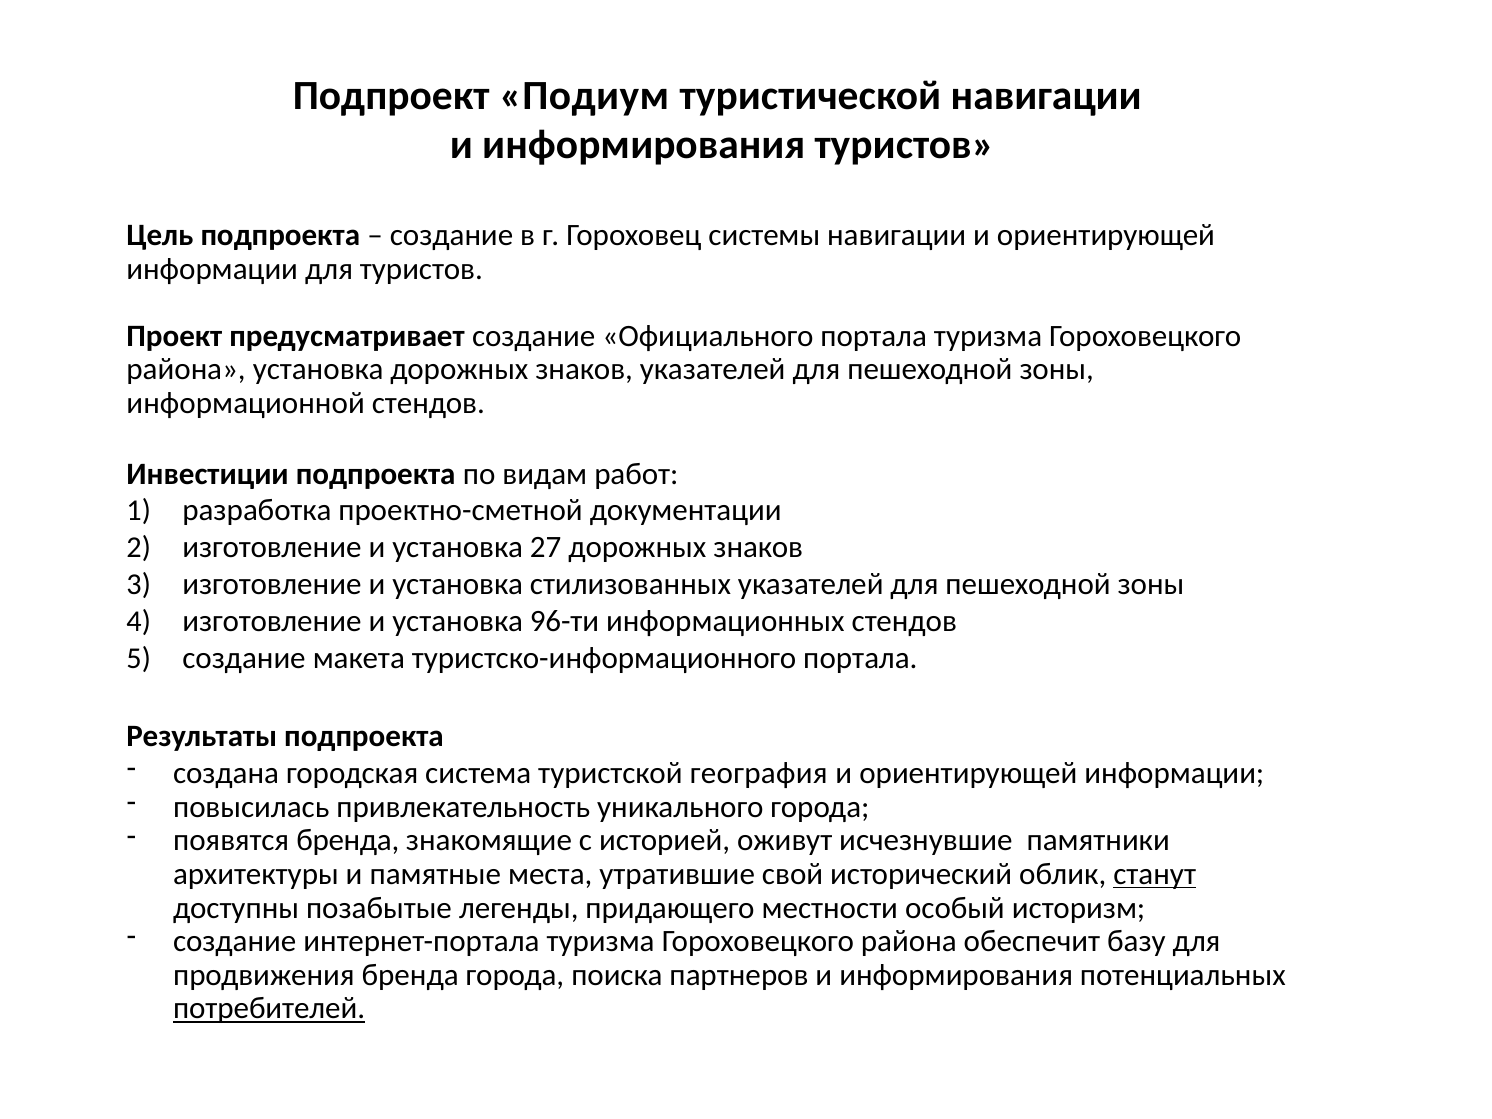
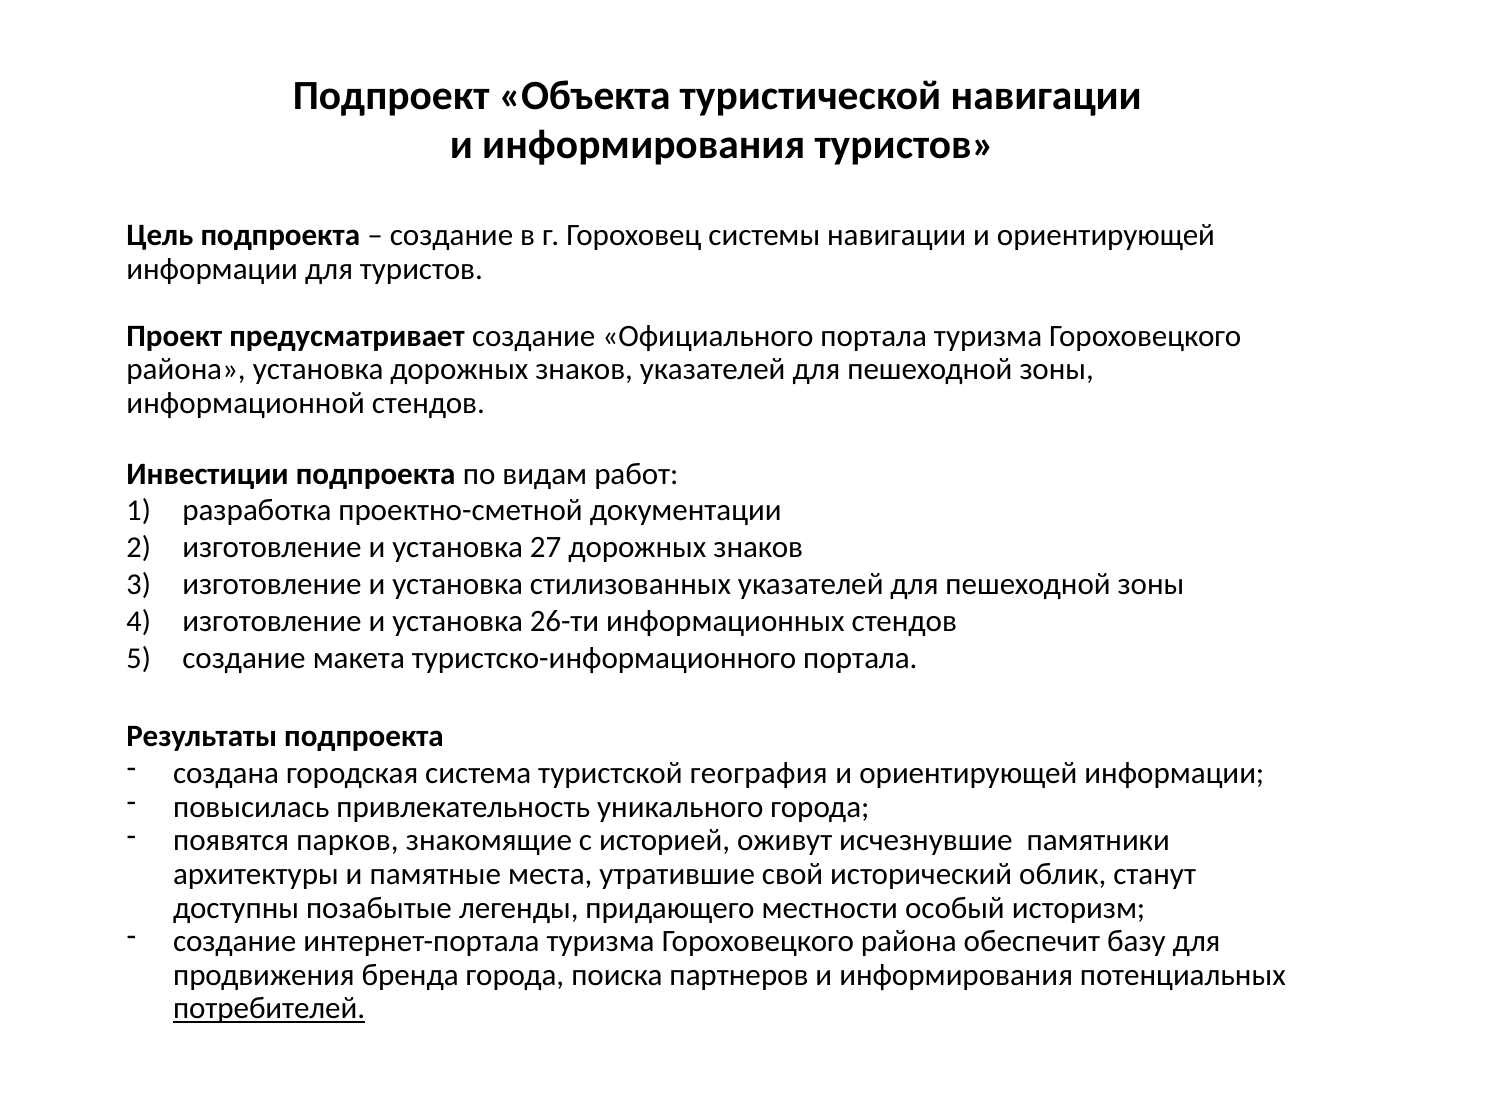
Подиум: Подиум -> Объекта (585, 96)
96-ти: 96-ти -> 26-ти (565, 621)
появятся бренда: бренда -> парков (347, 841)
станут underline: present -> none (1155, 874)
